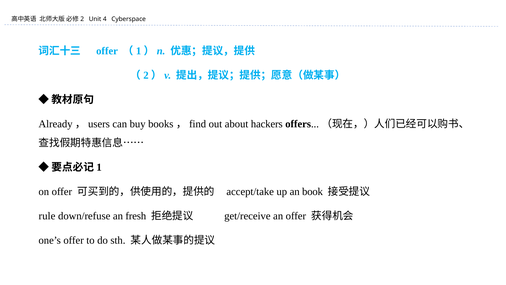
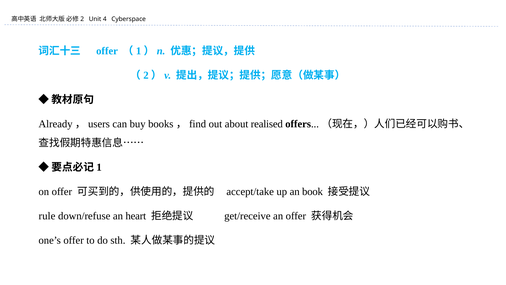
hackers: hackers -> realised (267, 124)
fresh: fresh -> heart (136, 216)
